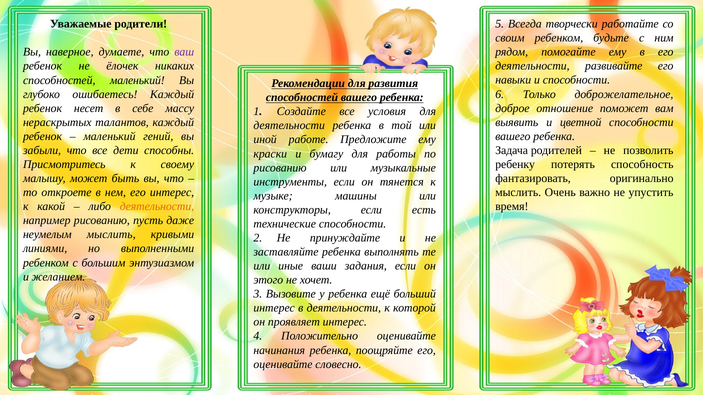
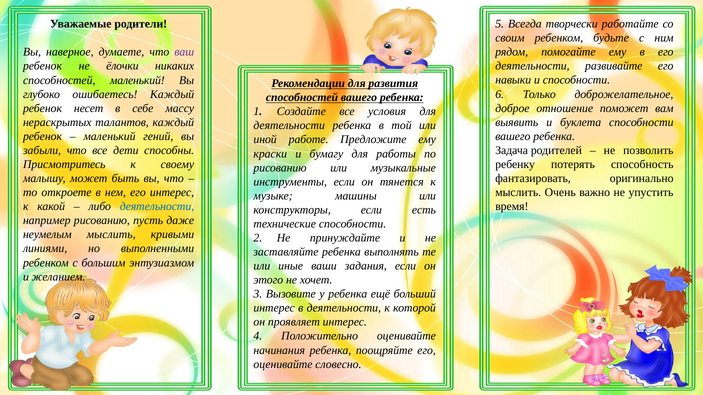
ёлочек: ёлочек -> ёлочки (122, 66)
цветной: цветной -> буклета (581, 122)
деятельности colour: orange -> blue (157, 207)
